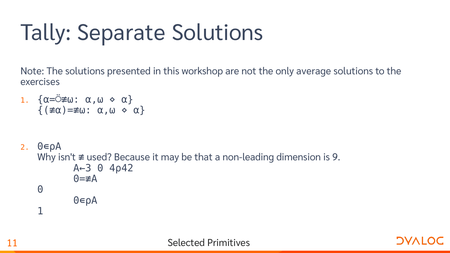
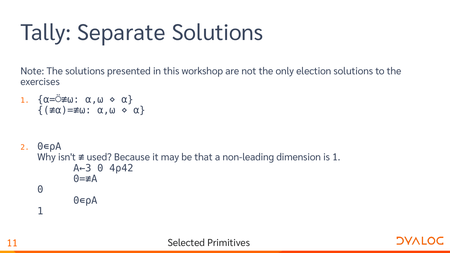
average: average -> election (314, 71)
is 9: 9 -> 1 (336, 157)
